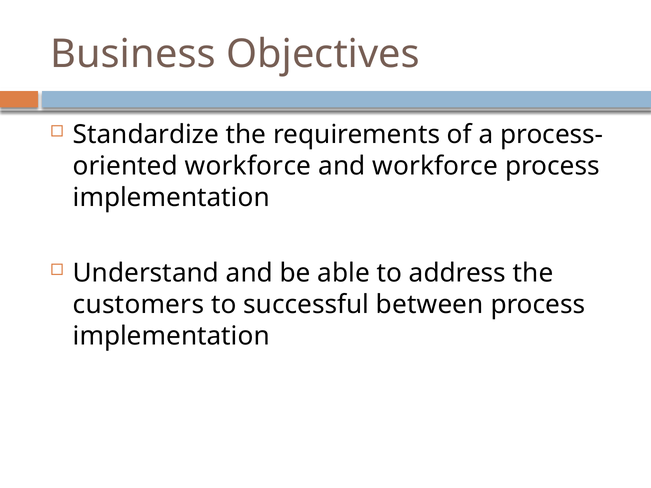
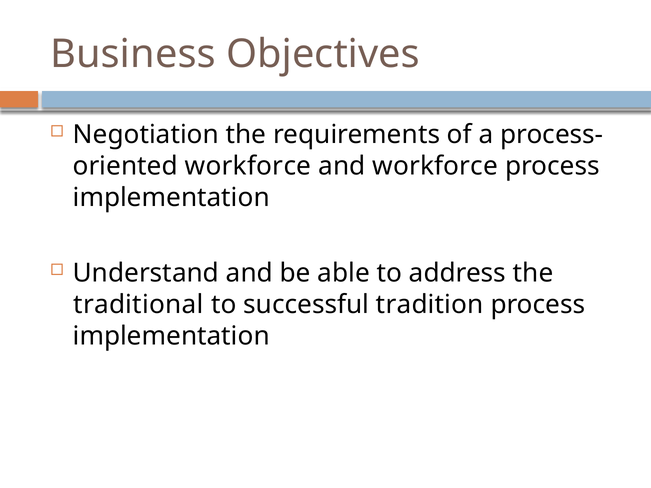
Standardize: Standardize -> Negotiation (146, 135)
customers: customers -> traditional (138, 305)
between: between -> tradition (430, 305)
